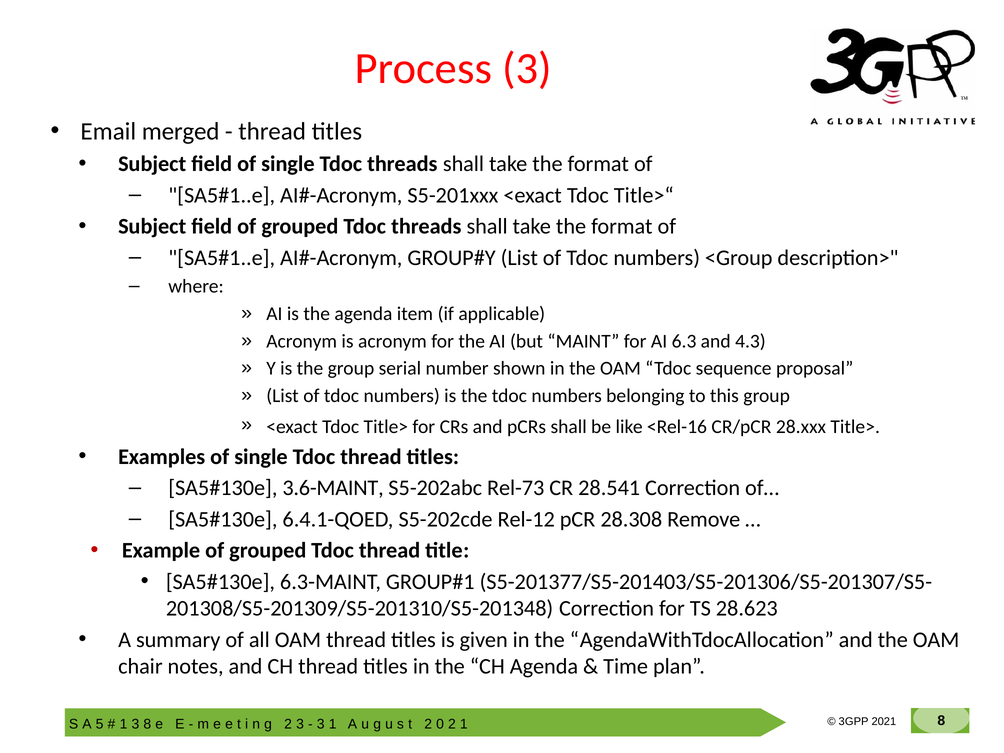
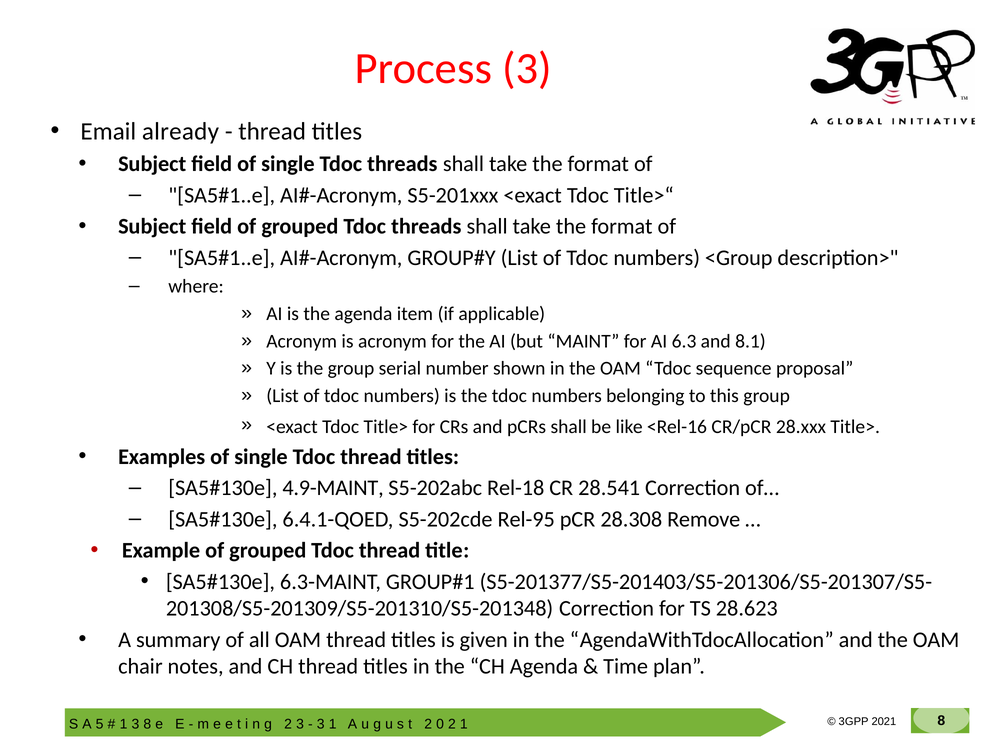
merged: merged -> already (180, 131)
4.3: 4.3 -> 8.1 (750, 341)
3.6-MAINT: 3.6-MAINT -> 4.9-MAINT (333, 488)
Rel-73: Rel-73 -> Rel-18 (516, 488)
Rel-12: Rel-12 -> Rel-95 (526, 519)
